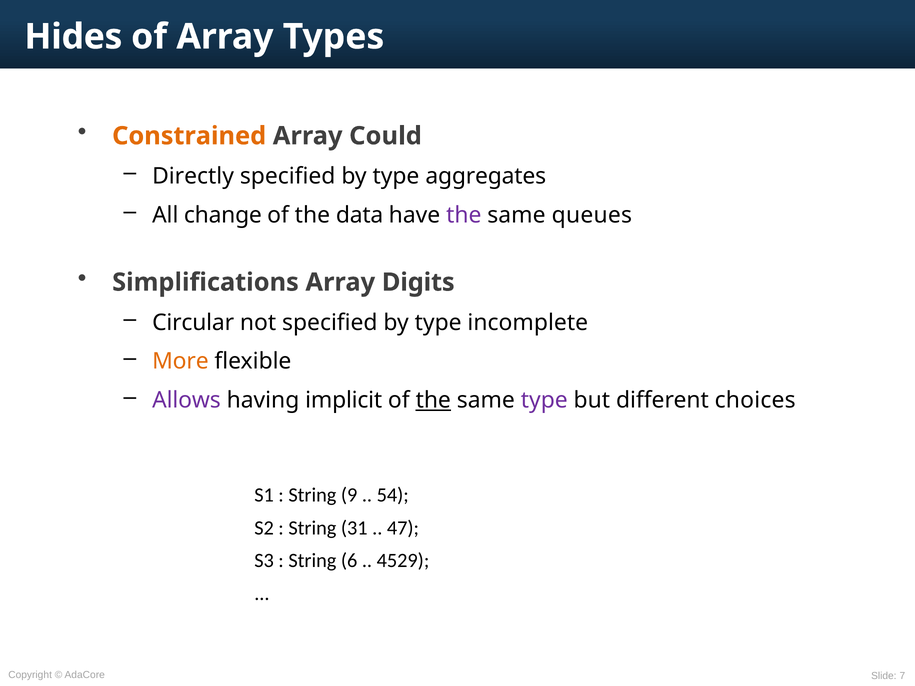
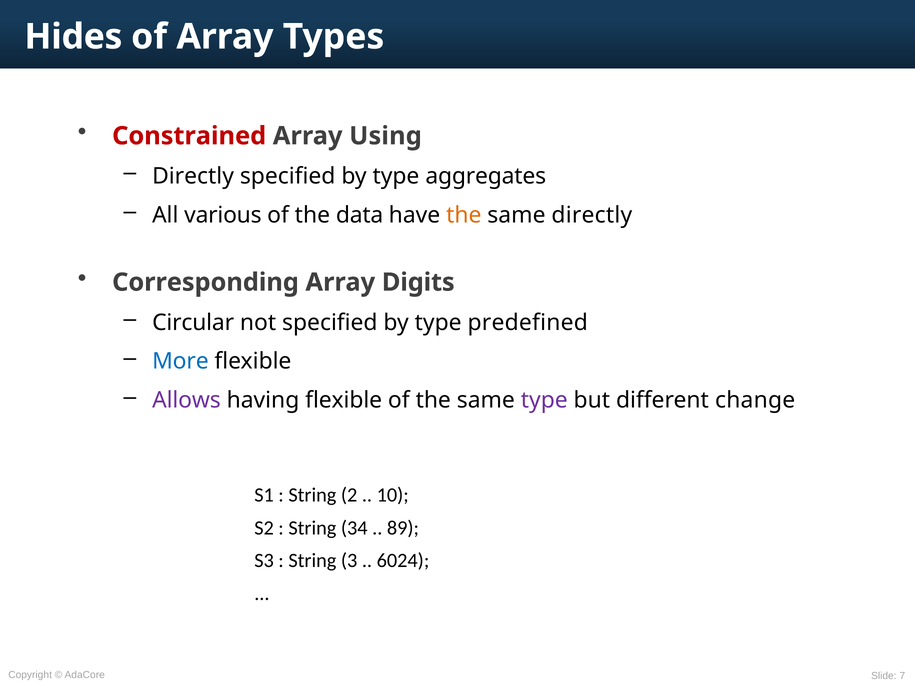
Constrained colour: orange -> red (189, 136)
Could: Could -> Using (385, 136)
change: change -> various (223, 215)
the colour: purple -> orange (464, 215)
same queues: queues -> directly (592, 215)
Simplifications: Simplifications -> Corresponding (205, 282)
incomplete: incomplete -> predefined (528, 323)
More colour: orange -> blue (180, 362)
having implicit: implicit -> flexible (344, 400)
the underline: present -> none (433, 400)
choices: choices -> change (755, 400)
9: 9 -> 2 (349, 495)
54: 54 -> 10 (393, 495)
31: 31 -> 34 (354, 528)
47: 47 -> 89 (403, 528)
6: 6 -> 3 (349, 561)
4529: 4529 -> 6024 (403, 561)
